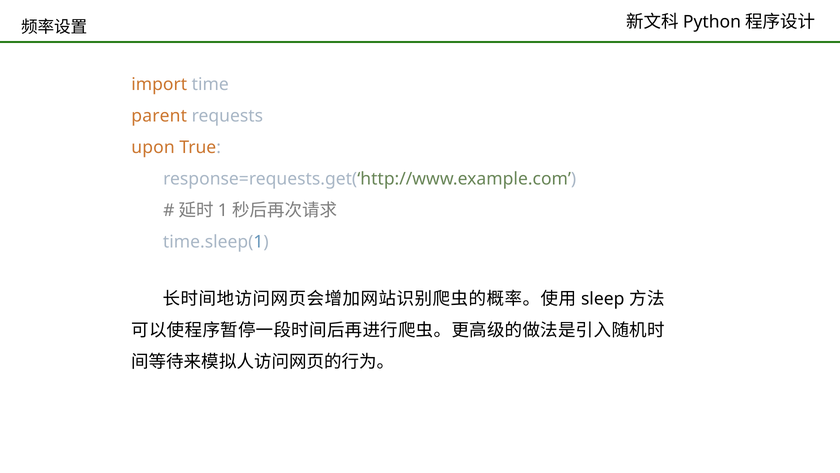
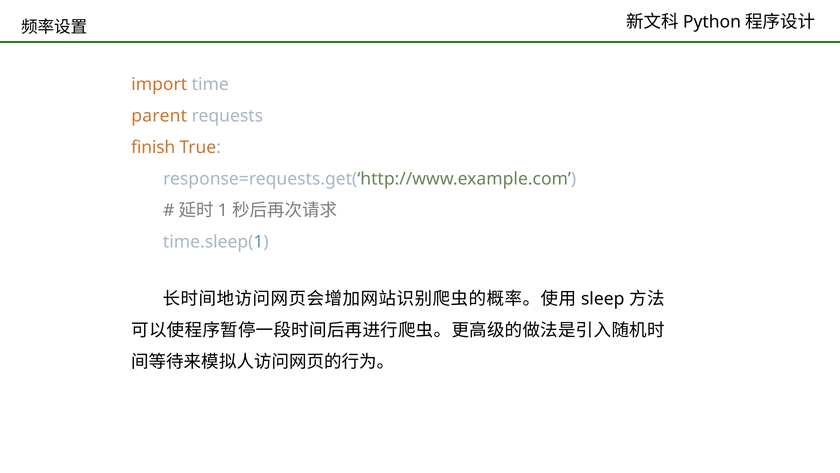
upon: upon -> finish (153, 147)
